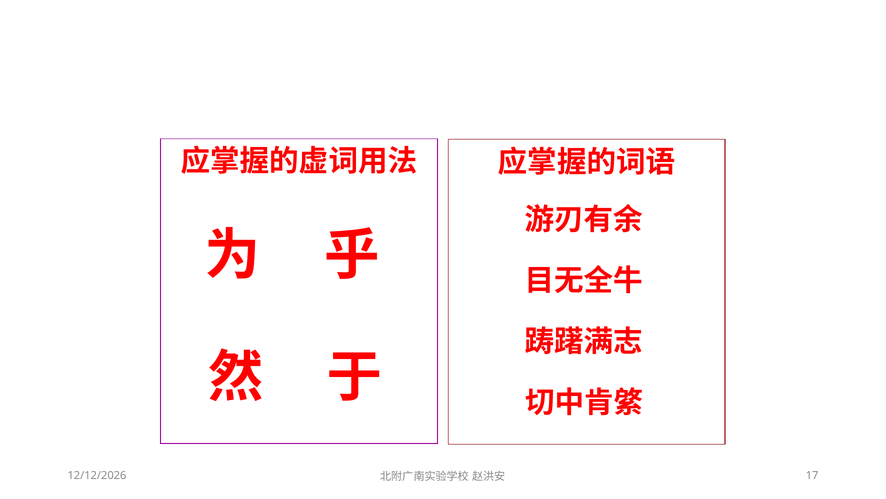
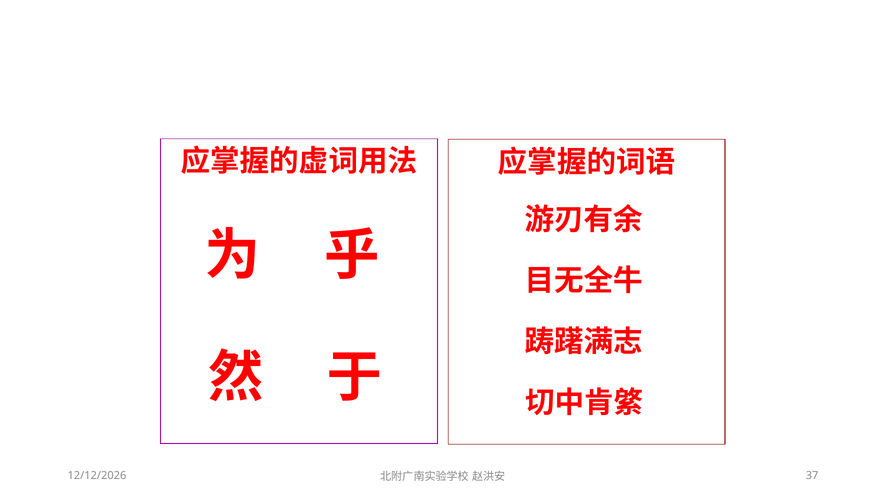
17: 17 -> 37 (812, 475)
